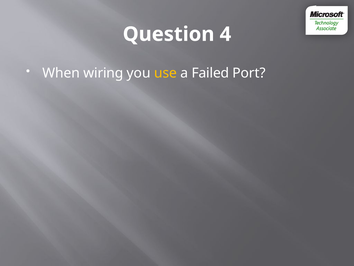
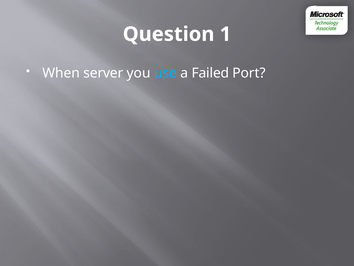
4: 4 -> 1 (225, 34)
wiring: wiring -> server (103, 73)
use colour: yellow -> light blue (166, 73)
